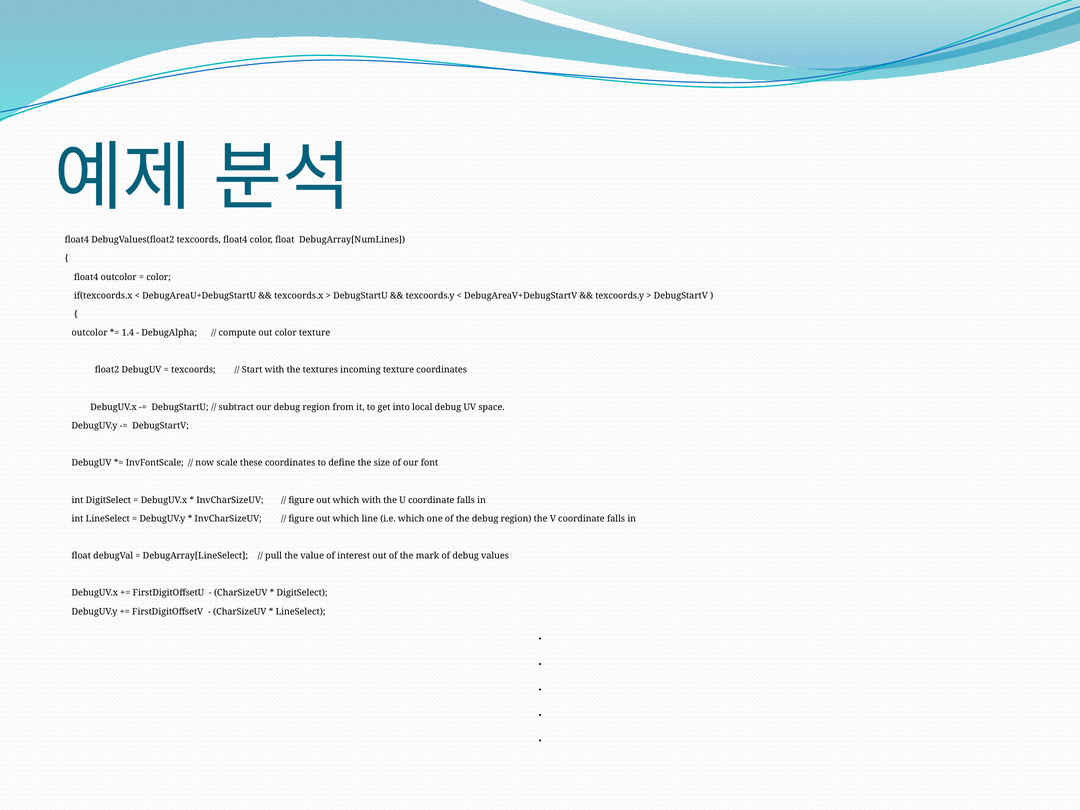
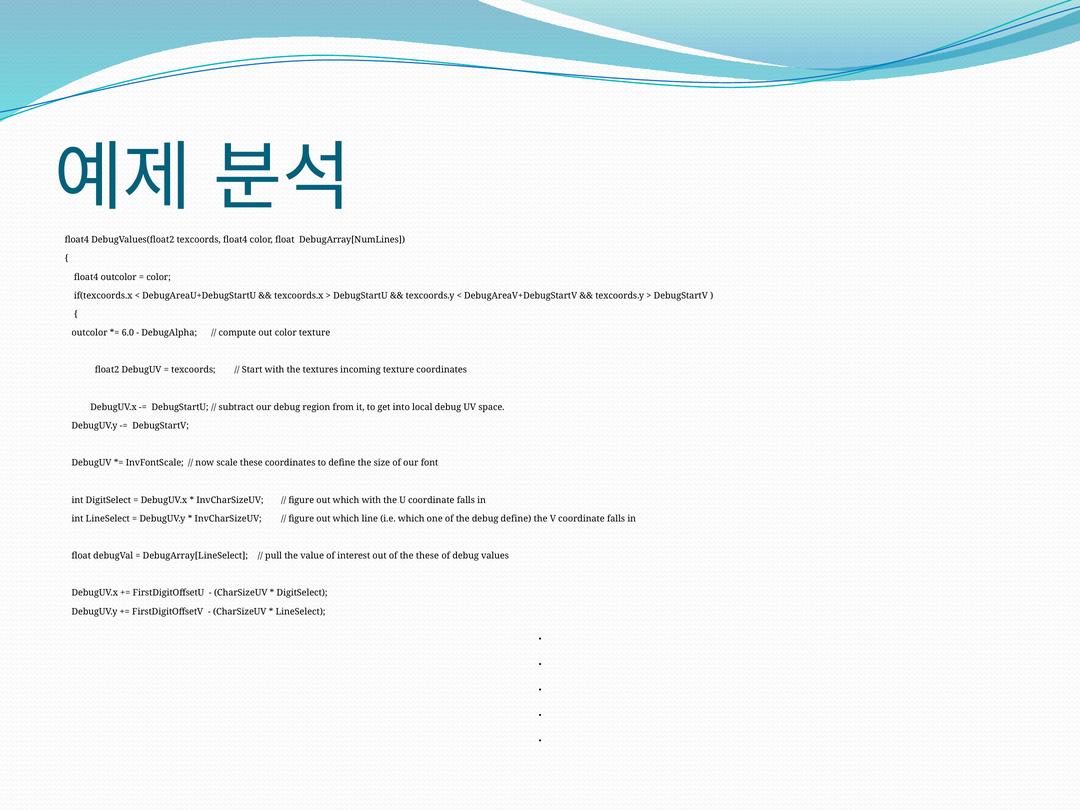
1.4: 1.4 -> 6.0 (128, 333)
the debug region: region -> define (516, 519)
the mark: mark -> these (427, 556)
